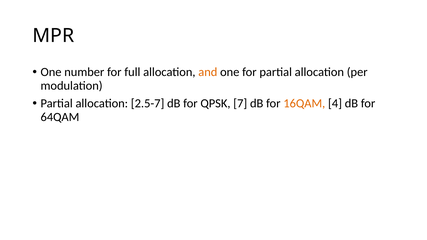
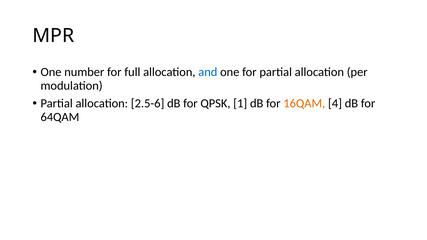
and colour: orange -> blue (208, 72)
2.5-7: 2.5-7 -> 2.5-6 (148, 104)
7: 7 -> 1 (240, 104)
